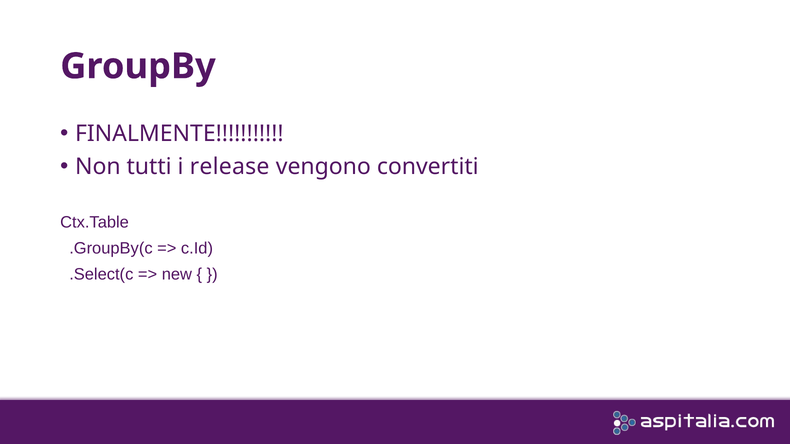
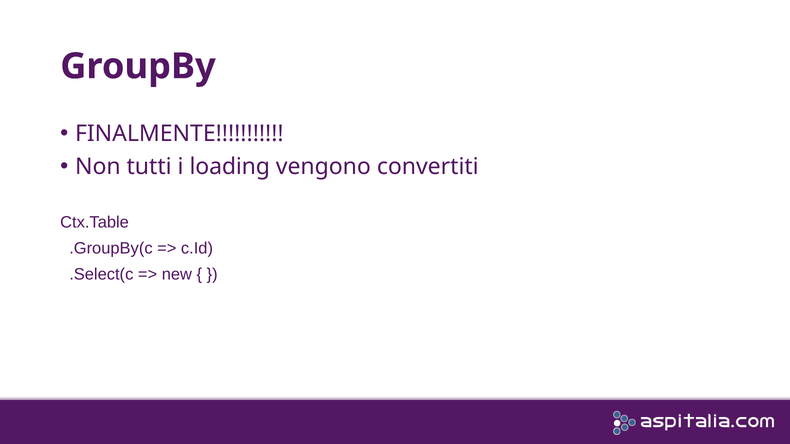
release: release -> loading (230, 167)
